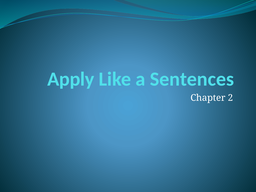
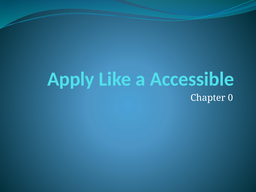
Sentences: Sentences -> Accessible (192, 79)
2: 2 -> 0 (230, 98)
